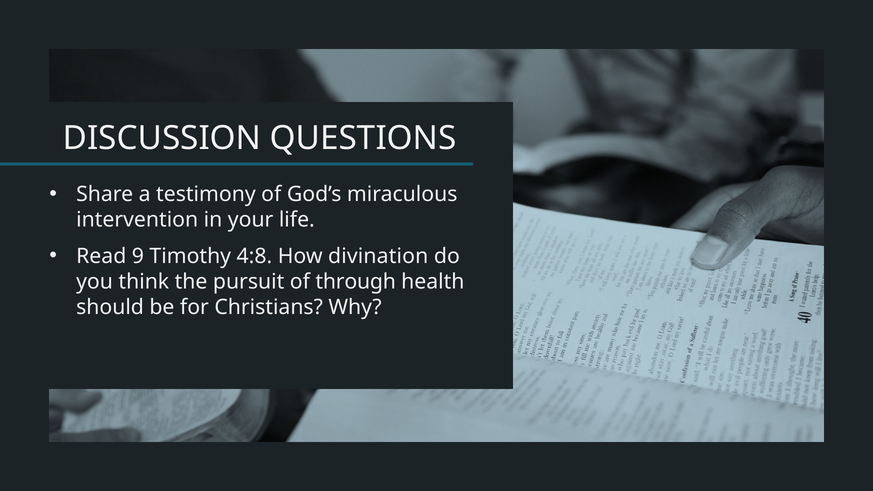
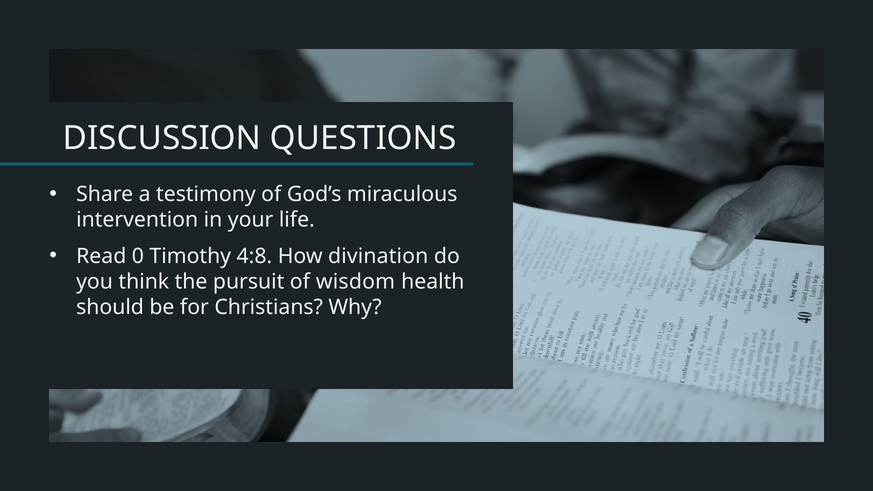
9: 9 -> 0 (138, 256)
through: through -> wisdom (355, 282)
